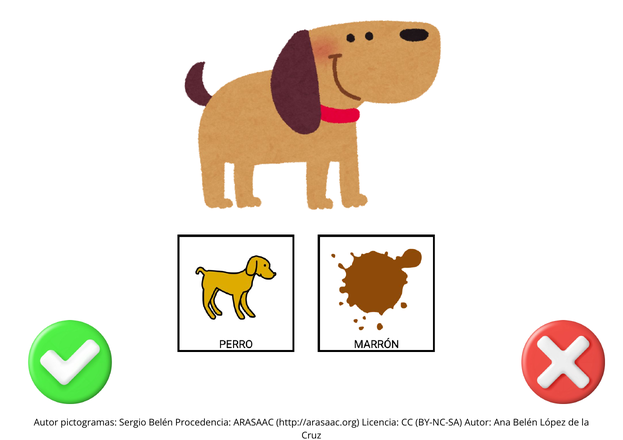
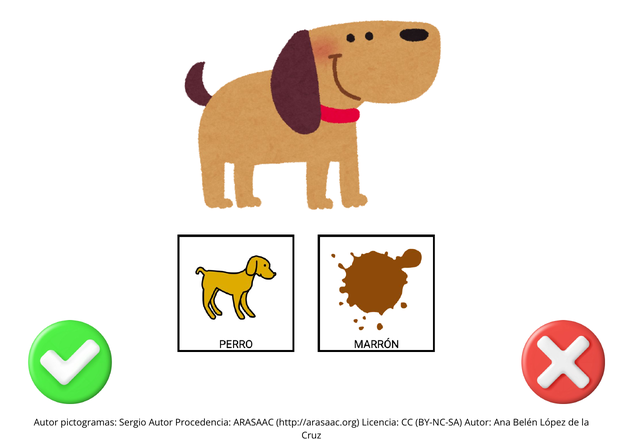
Sergio Belén: Belén -> Autor (161, 423)
